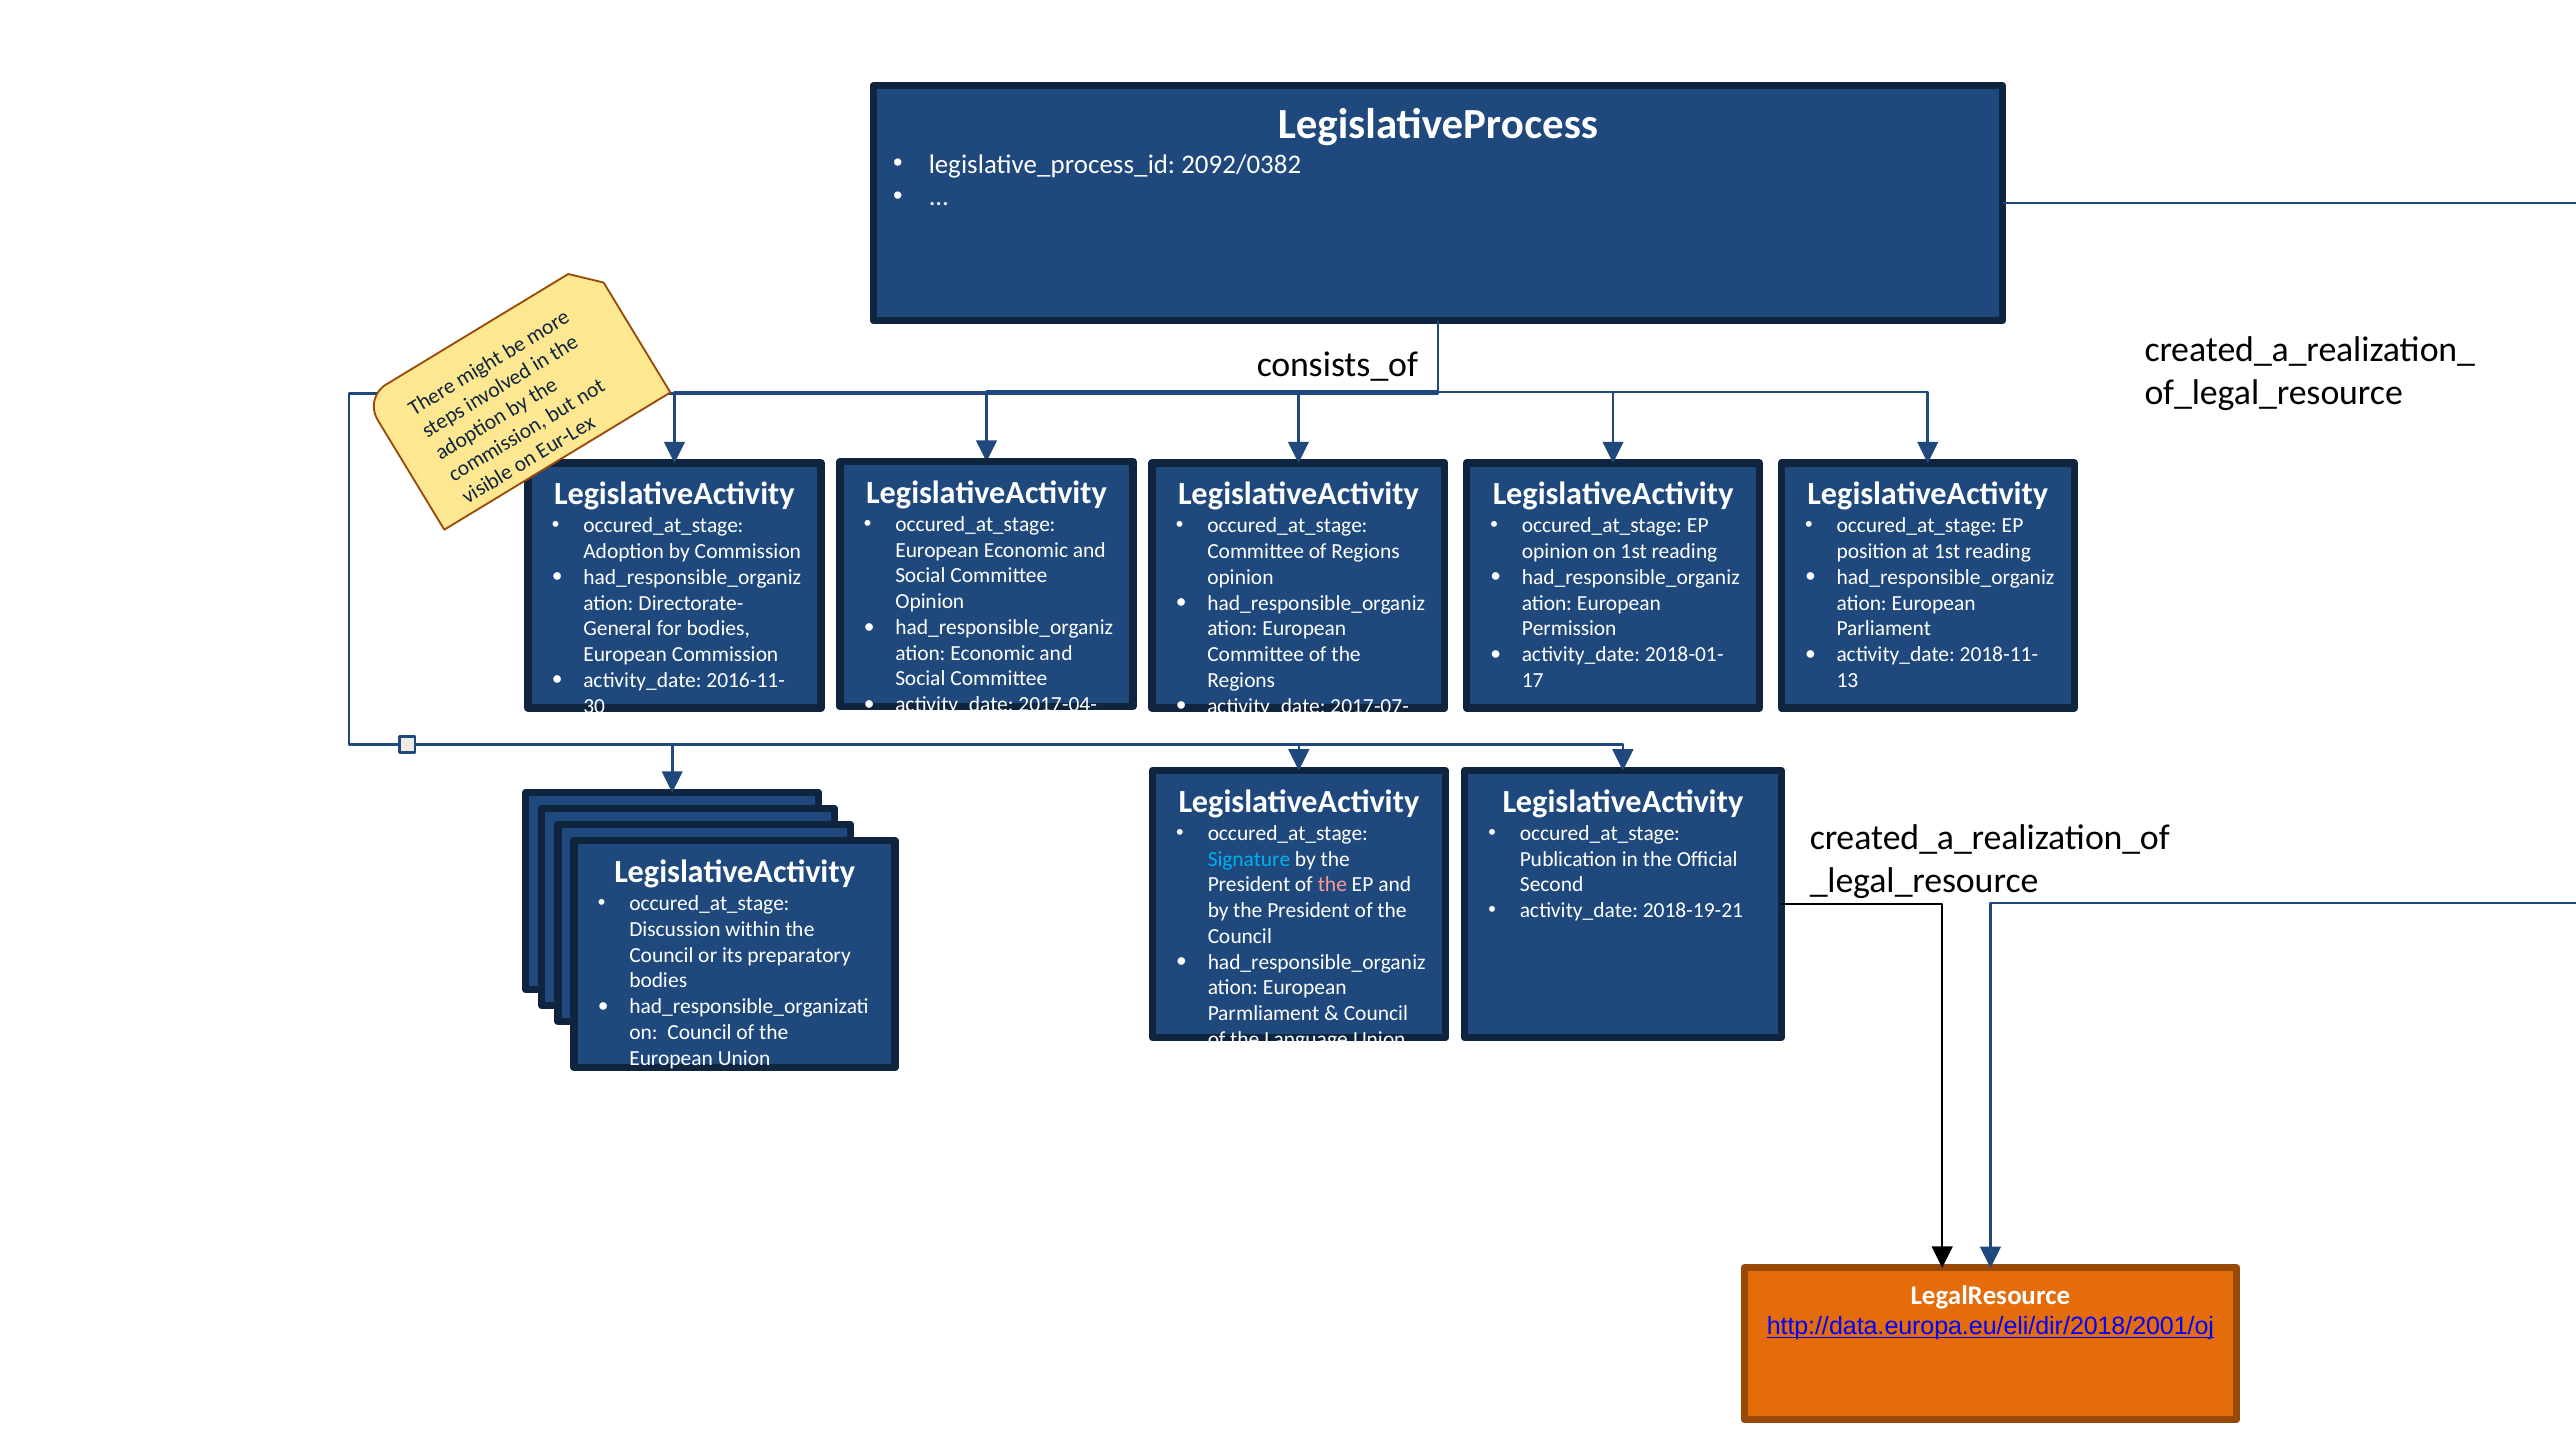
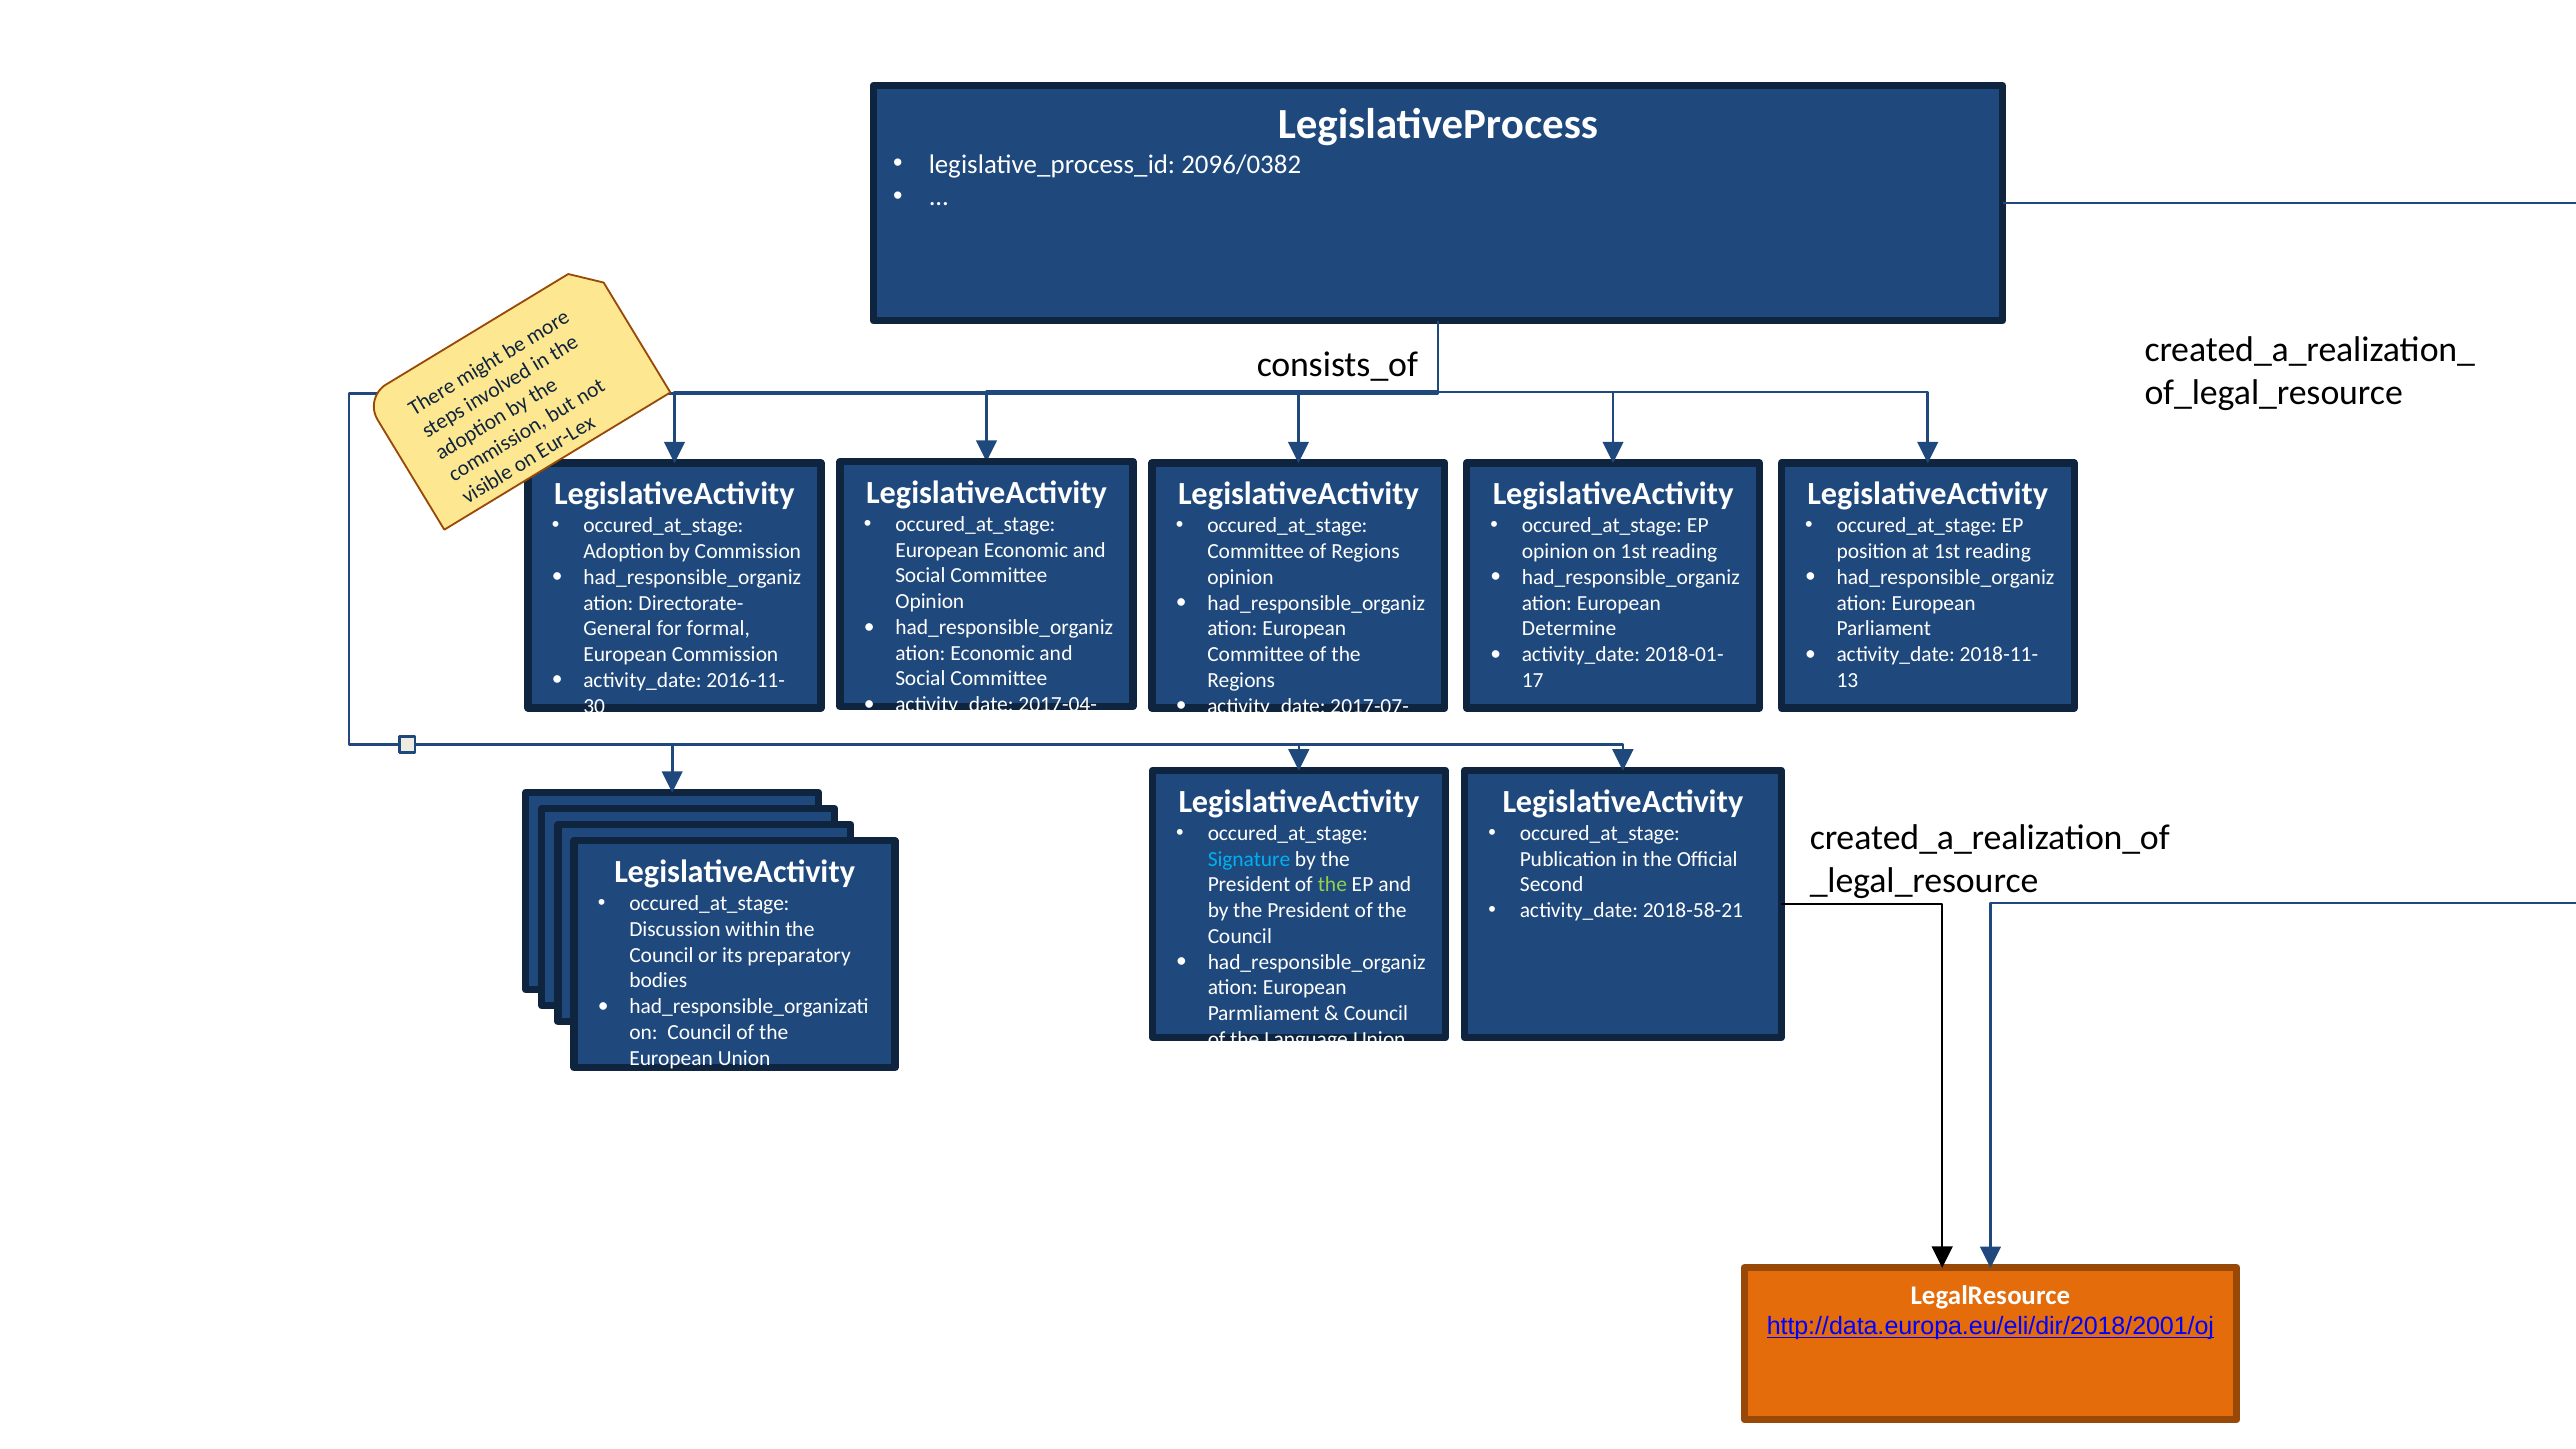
2092/0382: 2092/0382 -> 2096/0382 (1241, 165)
for bodies: bodies -> formal (718, 629)
Permission: Permission -> Determine (1569, 629)
the colour: pink -> light green (1332, 885)
2018-19-21: 2018-19-21 -> 2018-58-21 (1693, 911)
